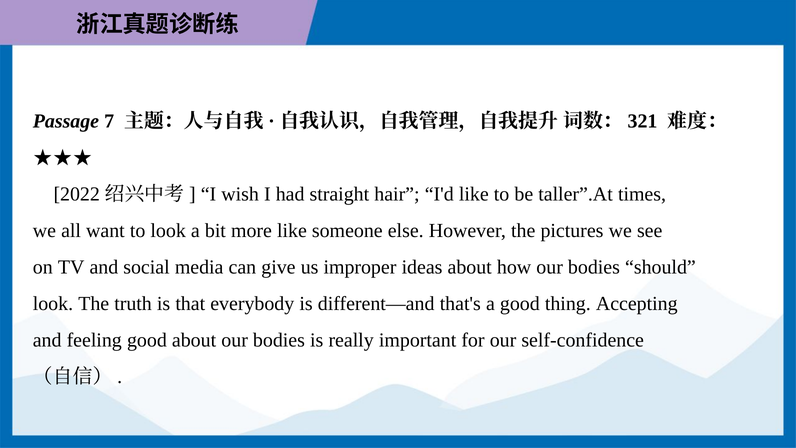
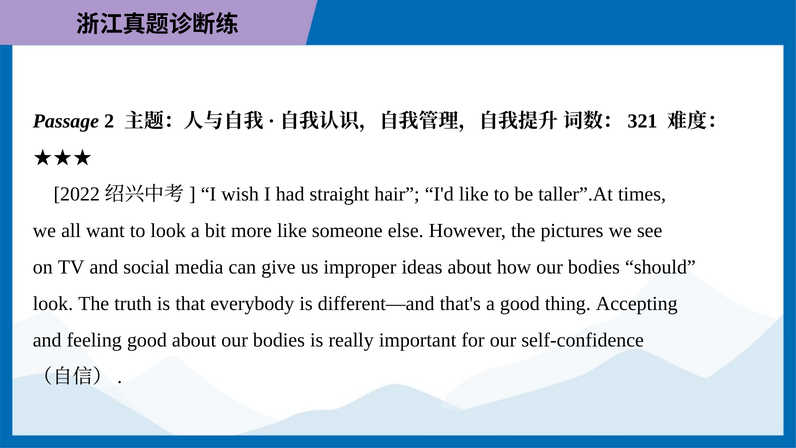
7: 7 -> 2 (109, 121)
